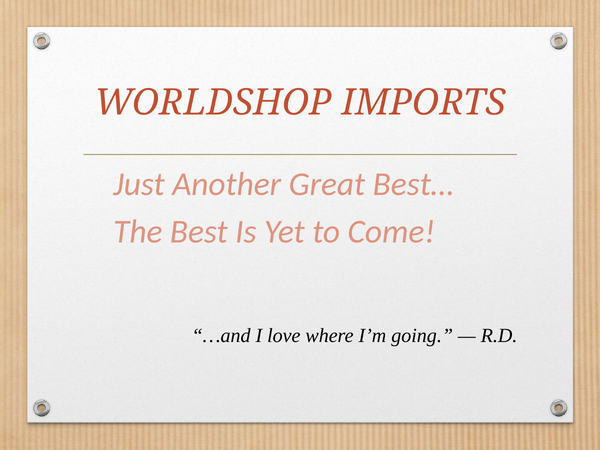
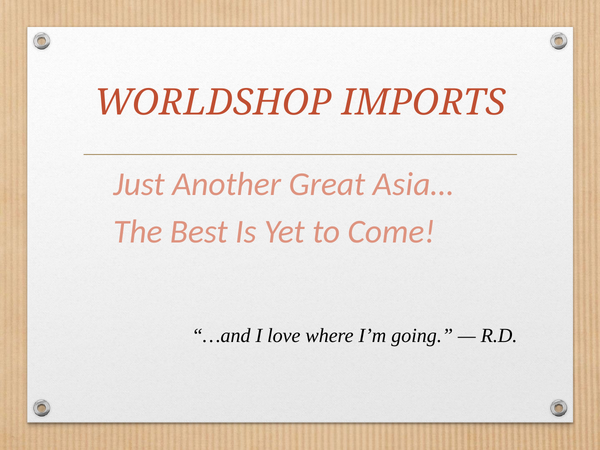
Best…: Best… -> Asia… (413, 184)
